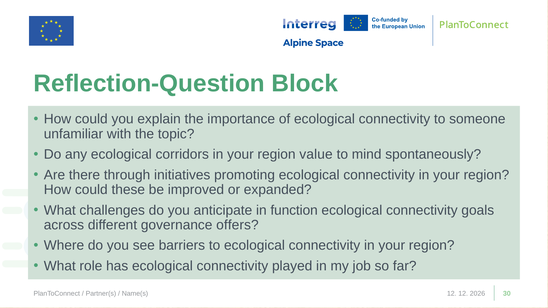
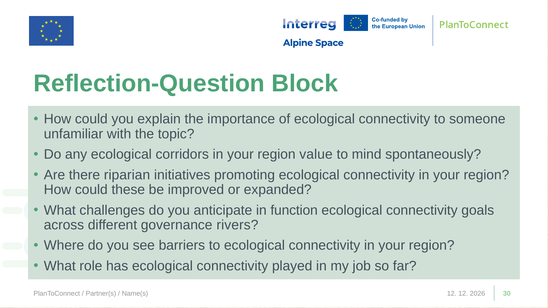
through: through -> riparian (127, 175)
offers: offers -> rivers (237, 225)
